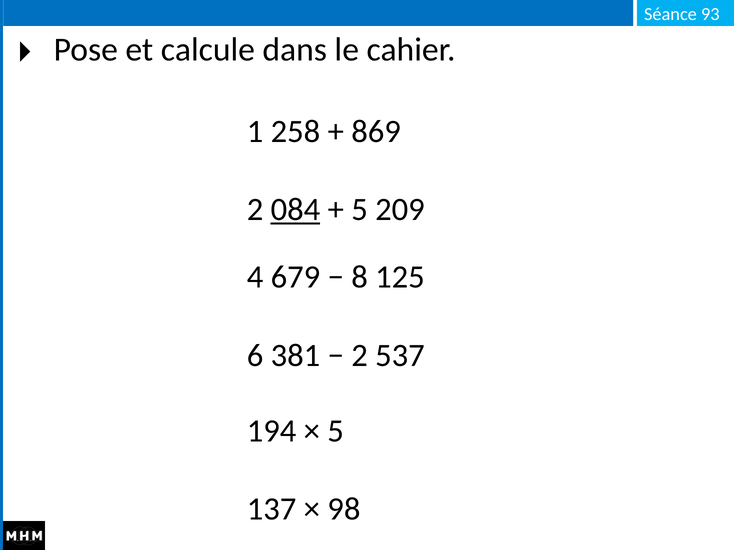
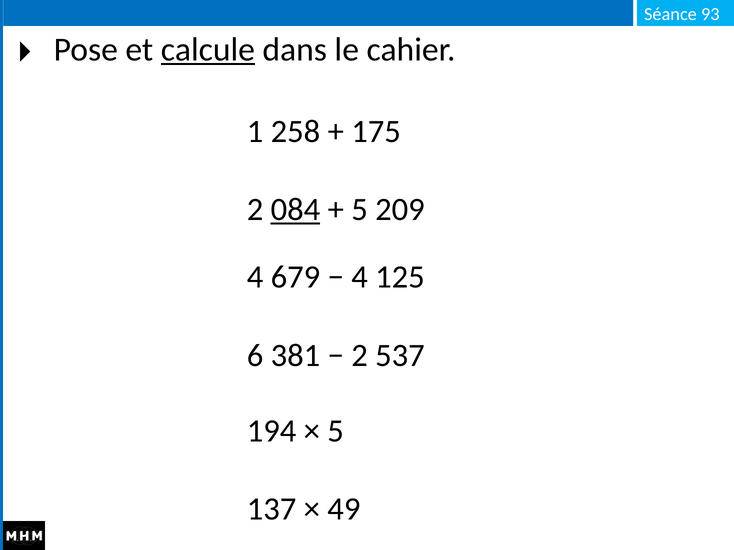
calcule underline: none -> present (208, 50)
869: 869 -> 175 (376, 131)
8: 8 -> 4 (360, 277)
98: 98 -> 49 (344, 509)
